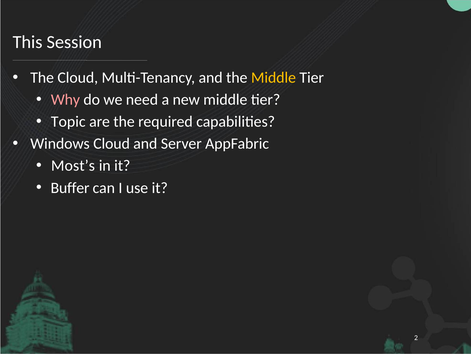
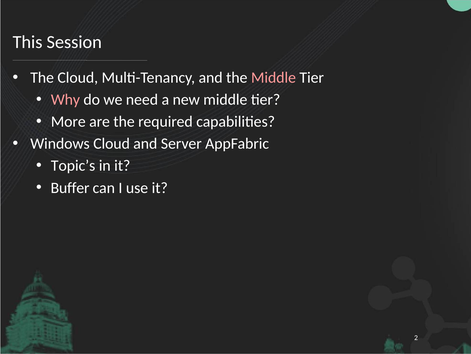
Middle colour: yellow -> pink (273, 78)
Topic: Topic -> More (68, 122)
Most’s: Most’s -> Topic’s (73, 165)
